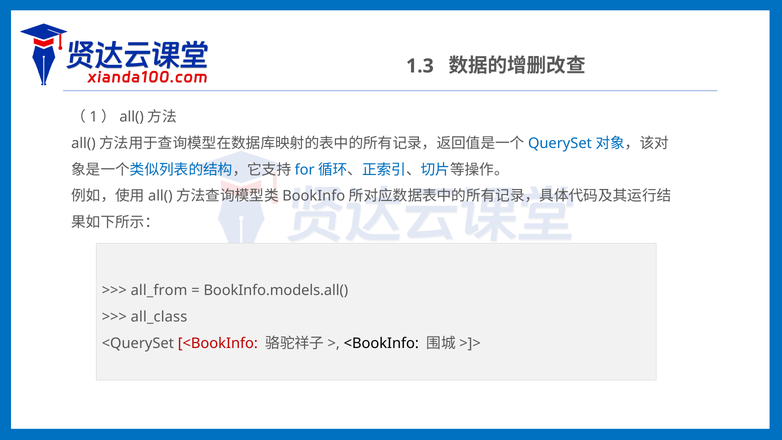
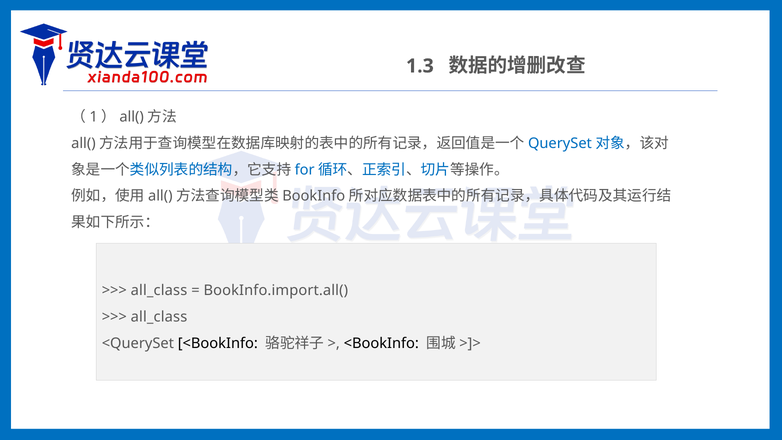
all_from: all_from -> all_class (159, 291)
BookInfo.models.all(: BookInfo.models.all( -> BookInfo.import.all( (276, 291)
<BookInfo colour: red -> black (218, 343)
